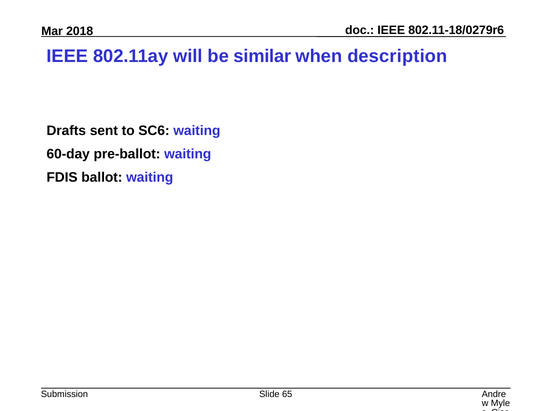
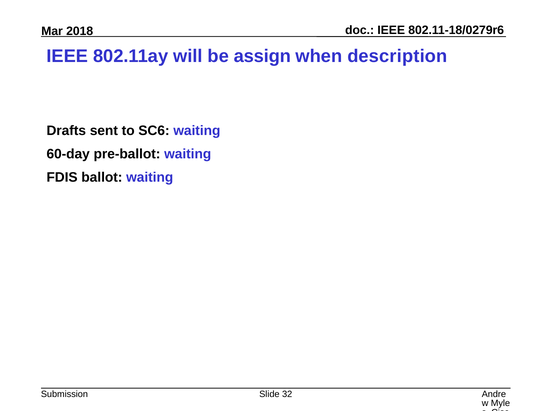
similar: similar -> assign (262, 56)
65: 65 -> 32 (287, 393)
